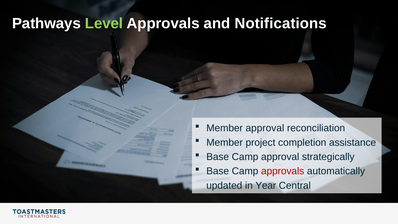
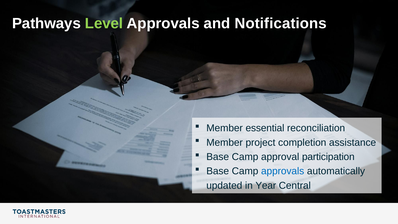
Member approval: approval -> essential (265, 128)
strategically: strategically -> participation (328, 157)
approvals colour: red -> blue (283, 171)
